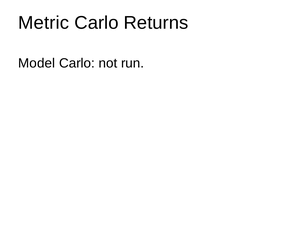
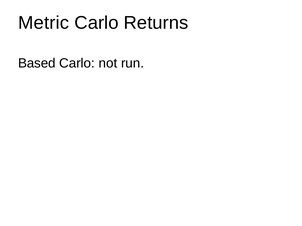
Model: Model -> Based (37, 63)
